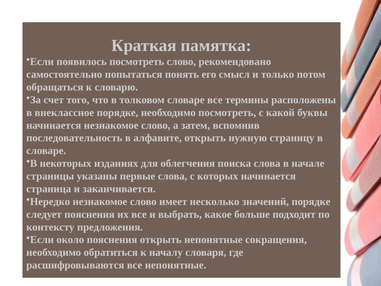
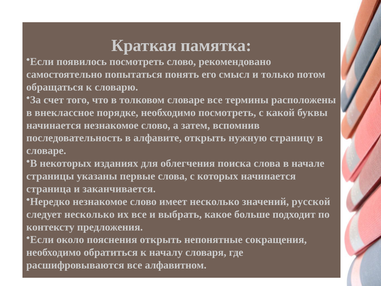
значений порядке: порядке -> русской (311, 201)
следует пояснения: пояснения -> несколько (89, 214)
все непонятные: непонятные -> алфавитном (176, 265)
